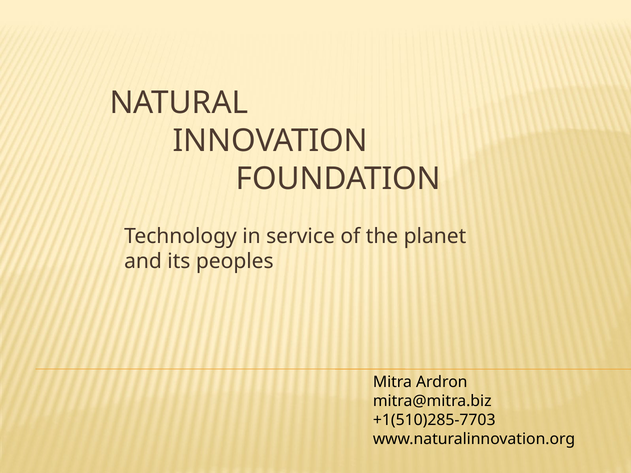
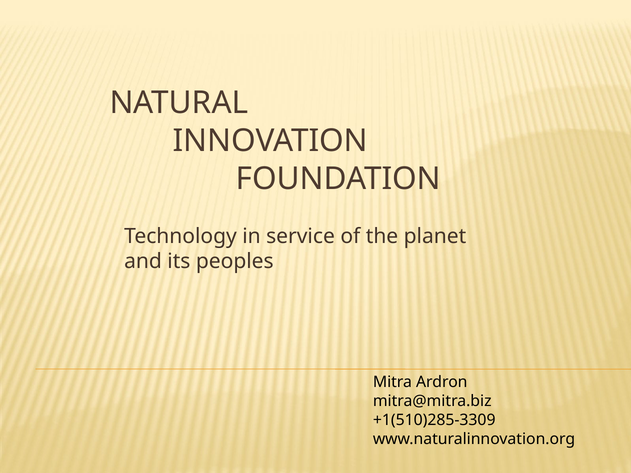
+1(510)285-7703: +1(510)285-7703 -> +1(510)285-3309 (434, 420)
